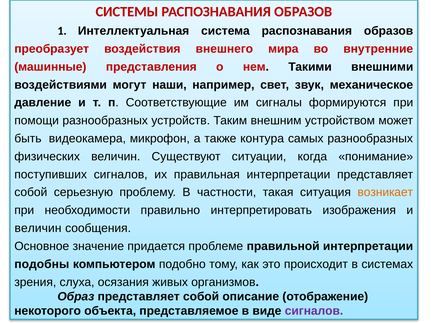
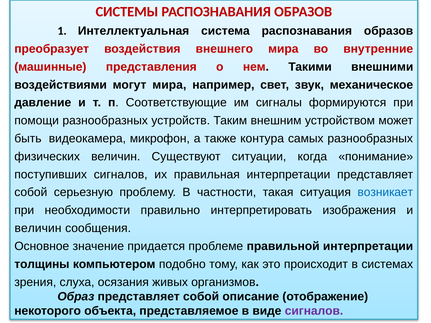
могут наши: наши -> мира (169, 85)
возникает colour: orange -> blue (385, 193)
подобны: подобны -> толщины (42, 264)
